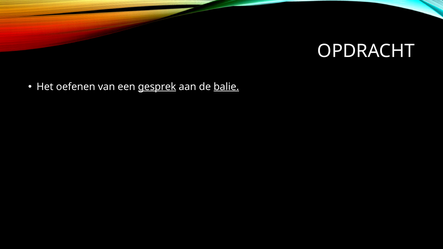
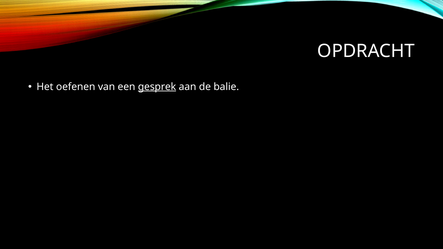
balie underline: present -> none (226, 87)
